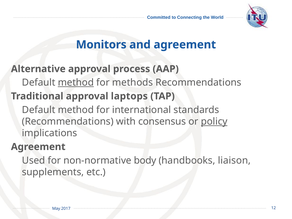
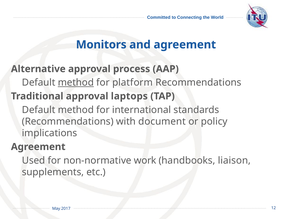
methods: methods -> platform (133, 83)
consensus: consensus -> document (162, 121)
policy underline: present -> none (214, 121)
body: body -> work (145, 160)
